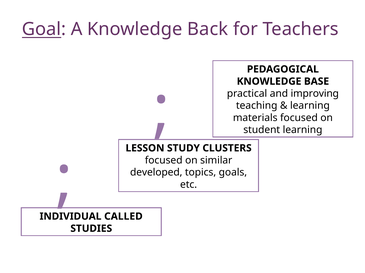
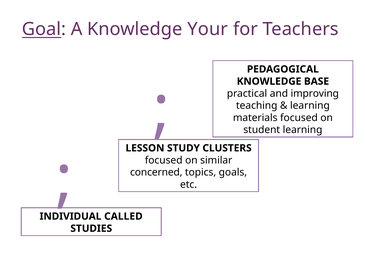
Back: Back -> Your (208, 29)
developed: developed -> concerned (156, 173)
